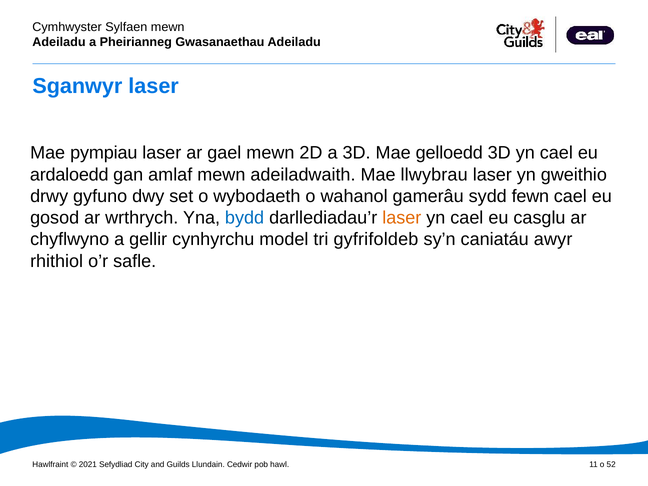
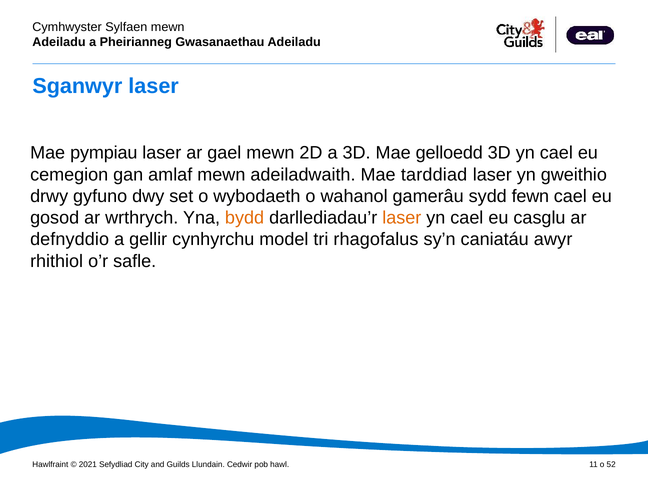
ardaloedd: ardaloedd -> cemegion (69, 175)
llwybrau: llwybrau -> tarddiad (434, 175)
bydd colour: blue -> orange (245, 218)
chyflwyno: chyflwyno -> defnyddio (70, 239)
gyfrifoldeb: gyfrifoldeb -> rhagofalus (376, 239)
